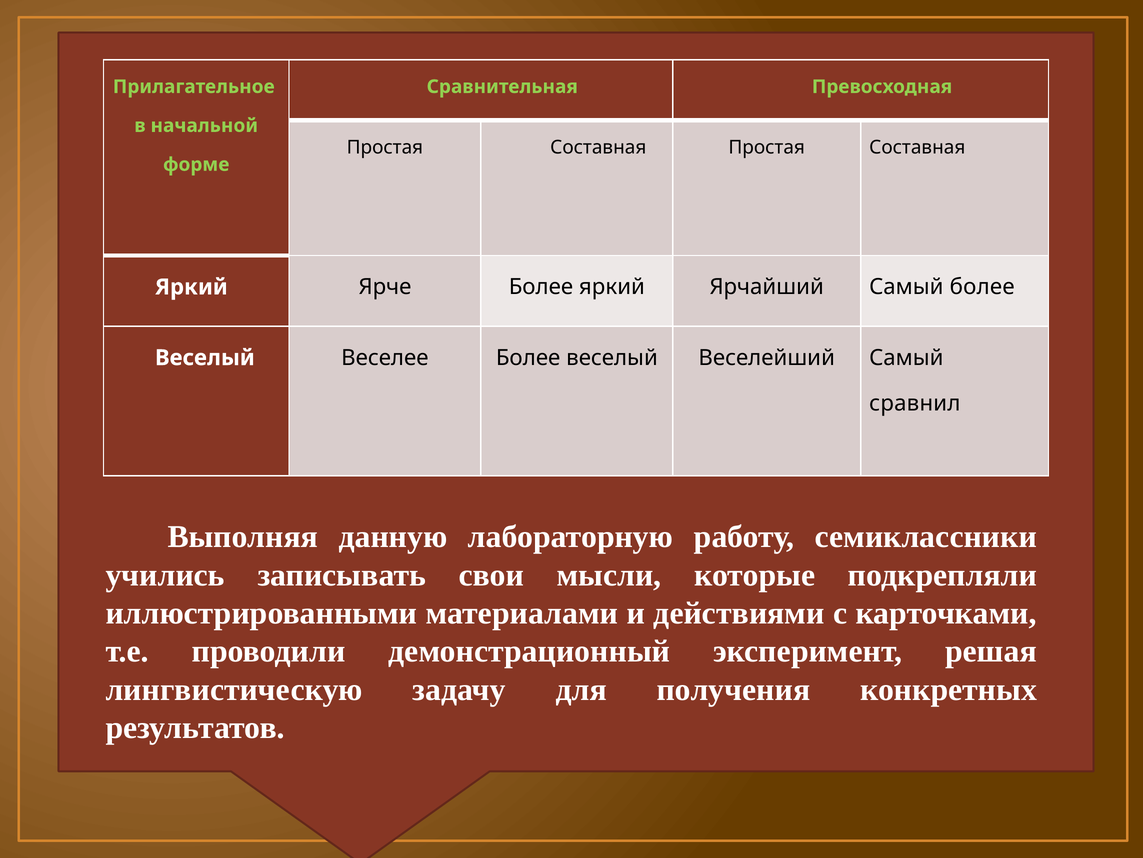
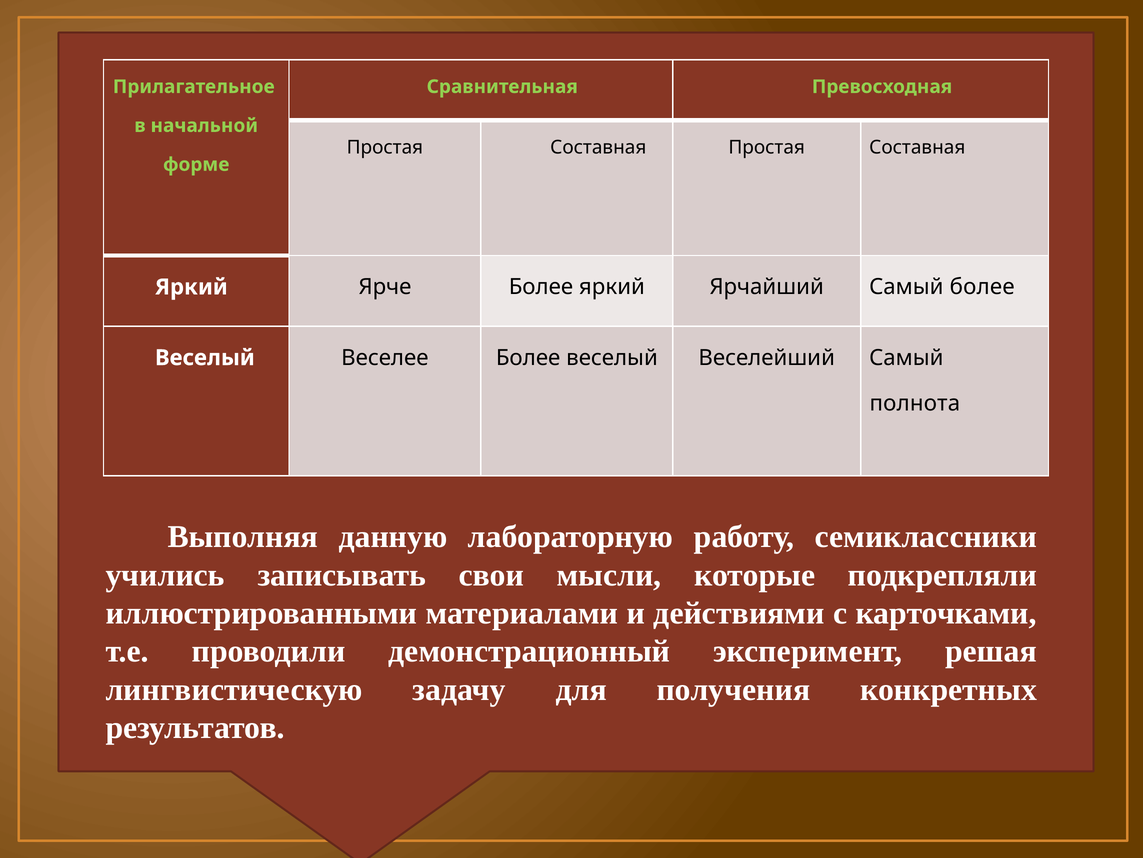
сравнил: сравнил -> полнота (915, 403)
